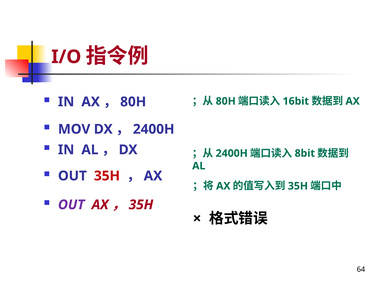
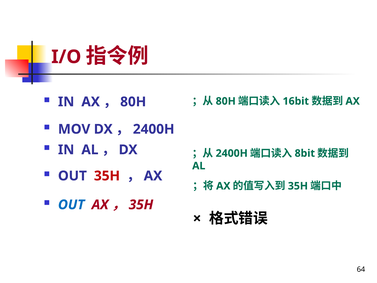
OUT colour: purple -> blue (71, 205)
